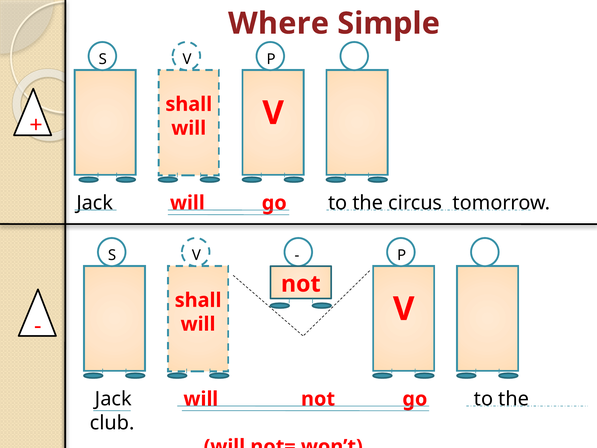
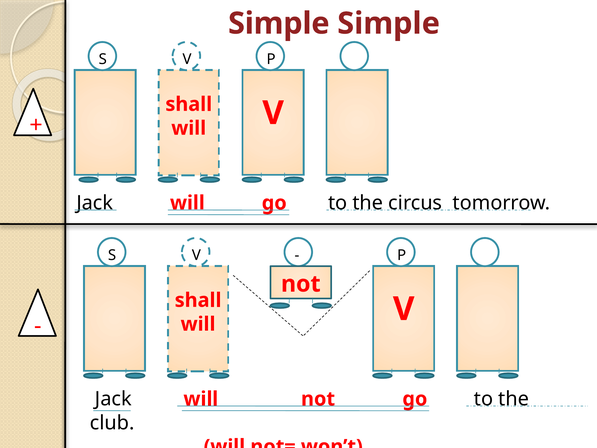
Where: Where -> Simple (279, 23)
